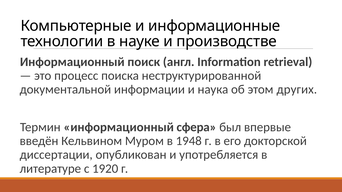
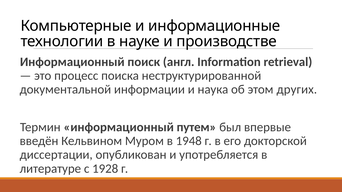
сфера: сфера -> путем (197, 127)
1920: 1920 -> 1928 (105, 169)
